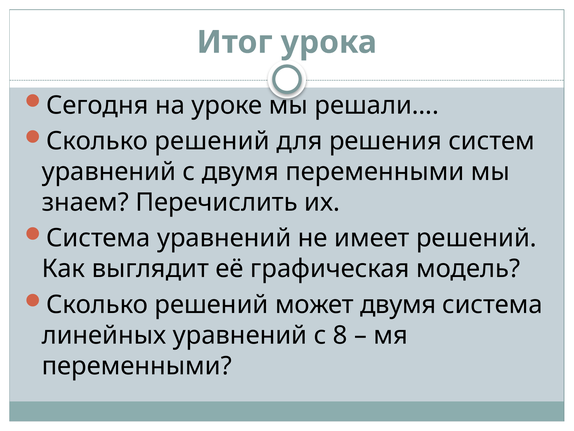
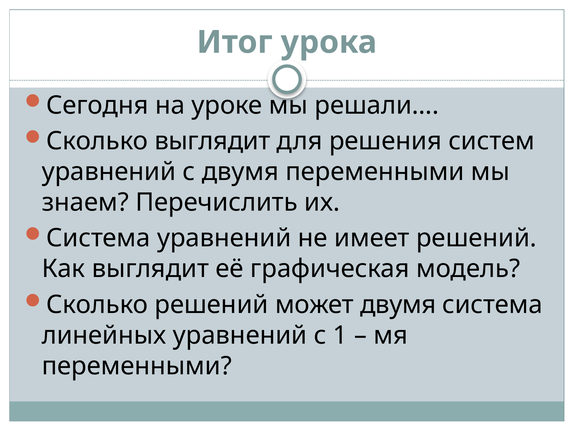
решений: решений -> выглядит (212, 141)
8: 8 -> 1 (340, 335)
